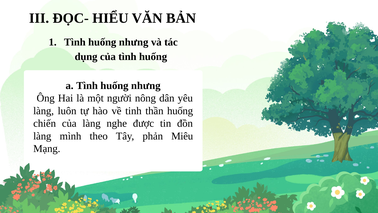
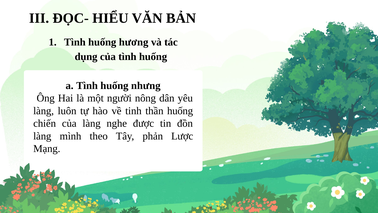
nhưng: nhưng -> hương (134, 42)
Miêu: Miêu -> Lược (182, 136)
